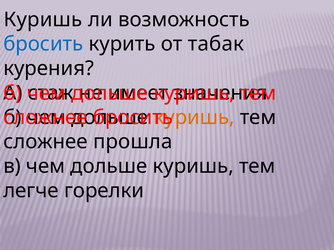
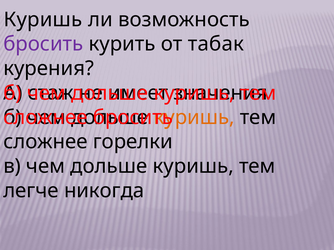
бросить colour: blue -> purple (43, 44)
прошла: прошла -> горелки (133, 142)
горелки: горелки -> никогда (104, 191)
